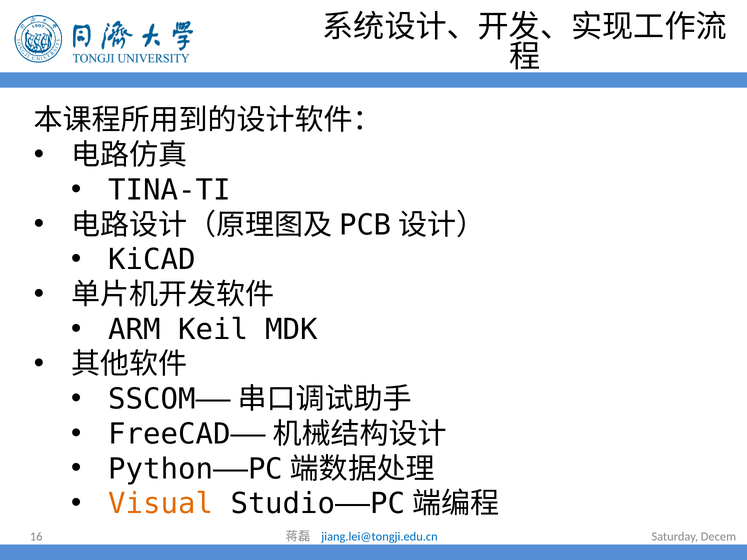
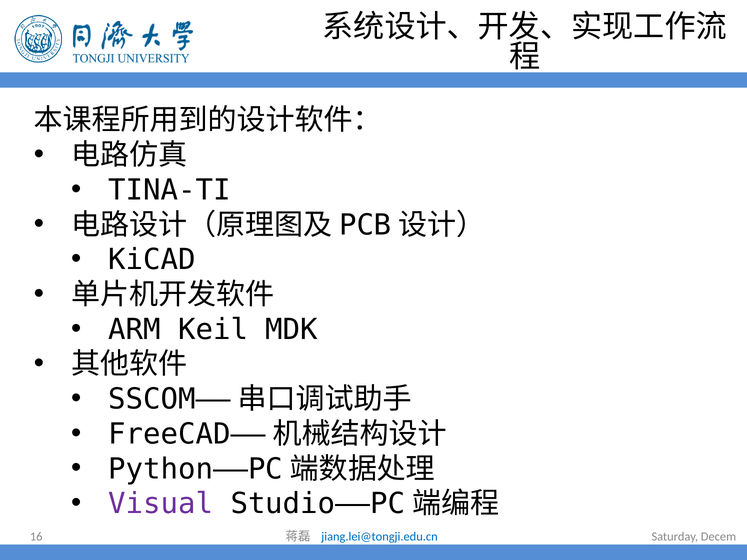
Visual colour: orange -> purple (161, 504)
